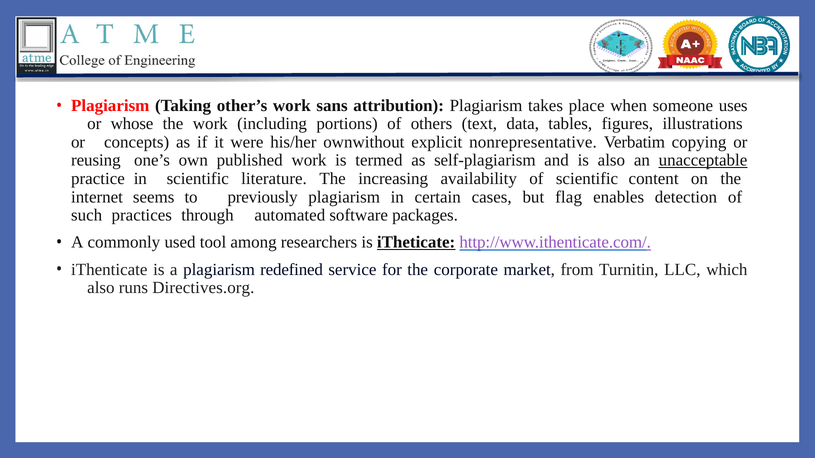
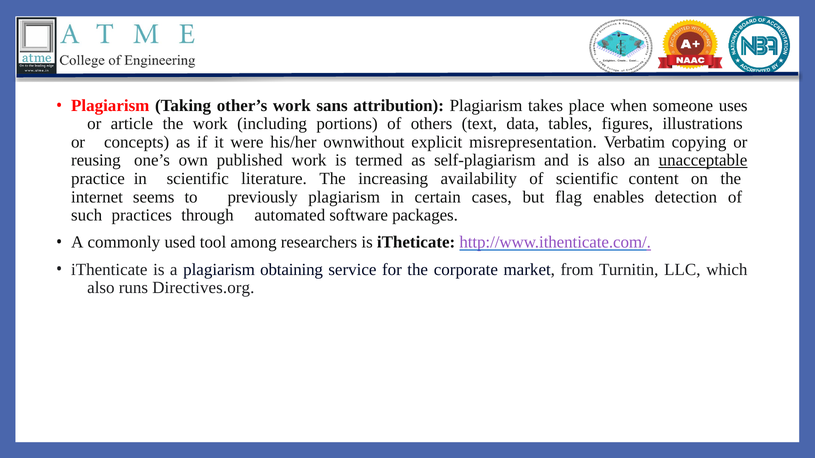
whose: whose -> article (132, 124)
nonrepresentative: nonrepresentative -> misrepresentation (533, 142)
iTheticate underline: present -> none (416, 243)
redefined: redefined -> obtaining (292, 270)
